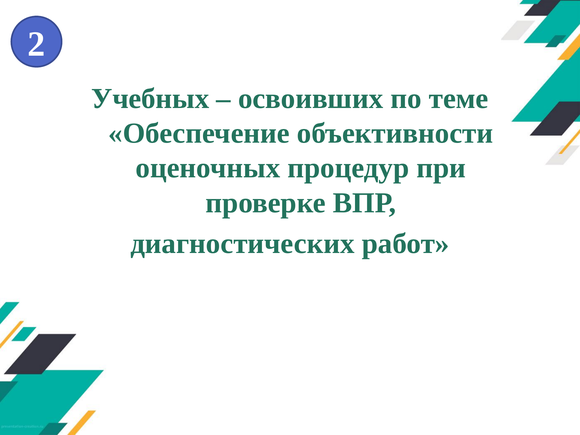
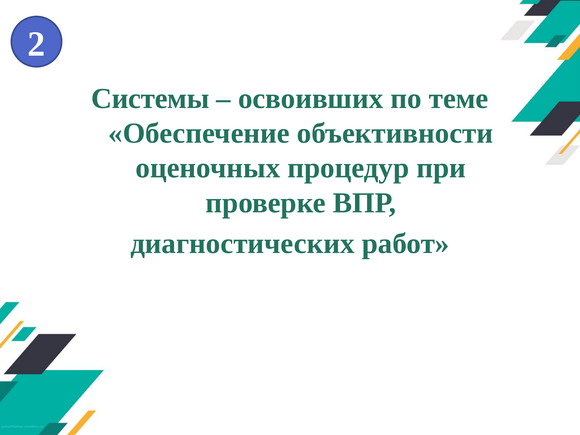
Учебных: Учебных -> Системы (150, 98)
